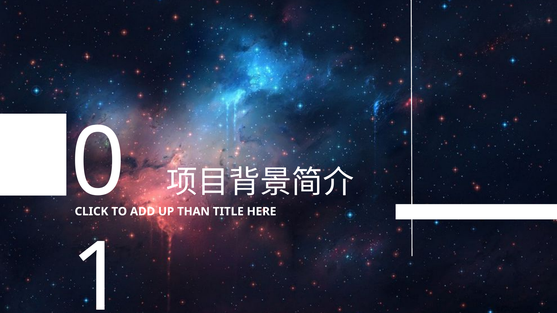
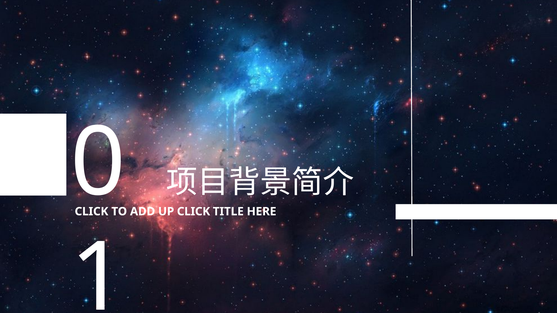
UP THAN: THAN -> CLICK (194, 212)
